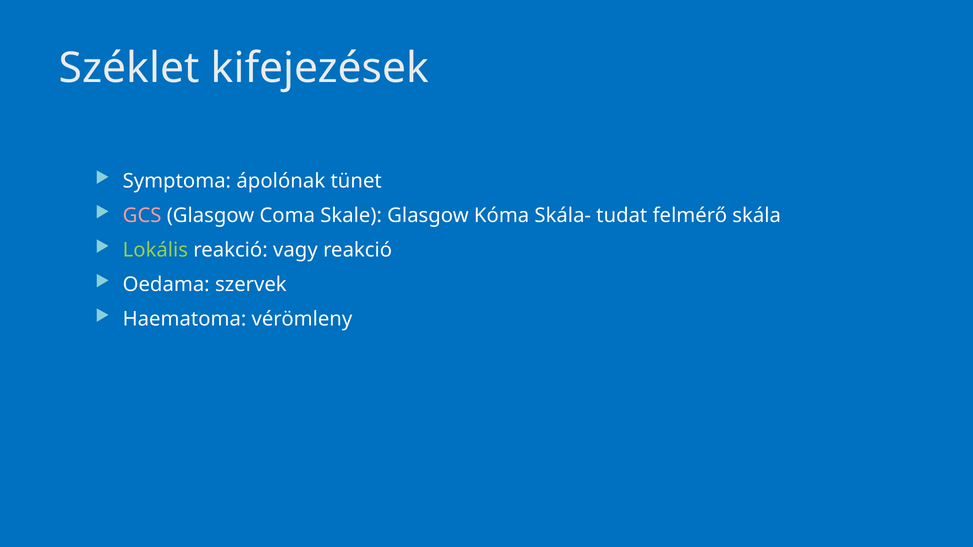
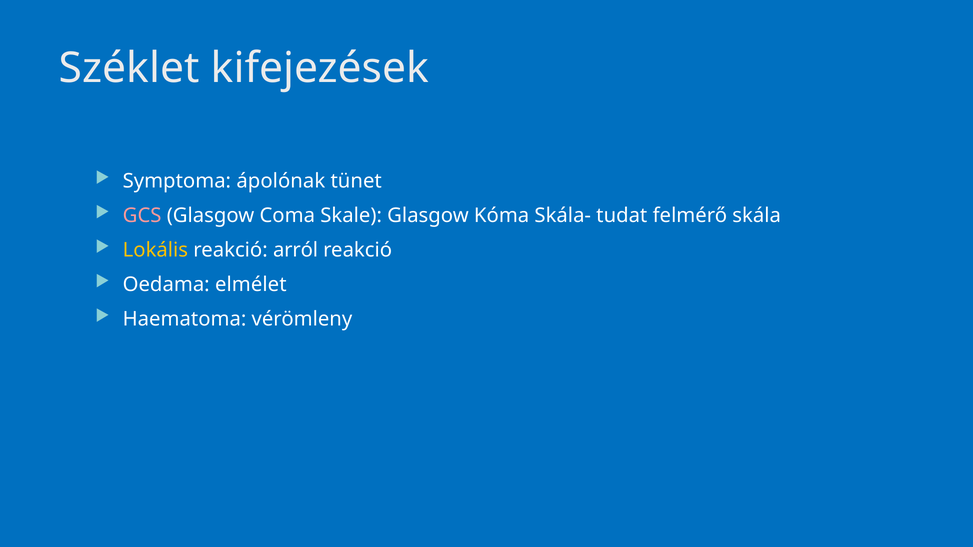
Lokális colour: light green -> yellow (155, 250)
vagy: vagy -> arról (296, 250)
szervek: szervek -> elmélet (251, 285)
